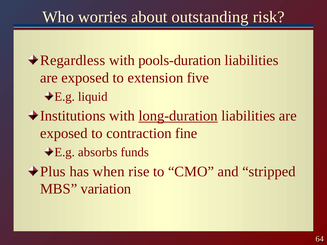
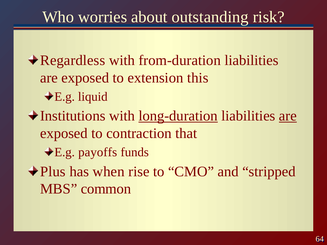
pools-duration: pools-duration -> from-duration (180, 60)
five: five -> this (198, 78)
are underline: none -> present (288, 116)
fine: fine -> that (186, 133)
absorbs: absorbs -> payoffs (98, 152)
variation: variation -> common (106, 189)
